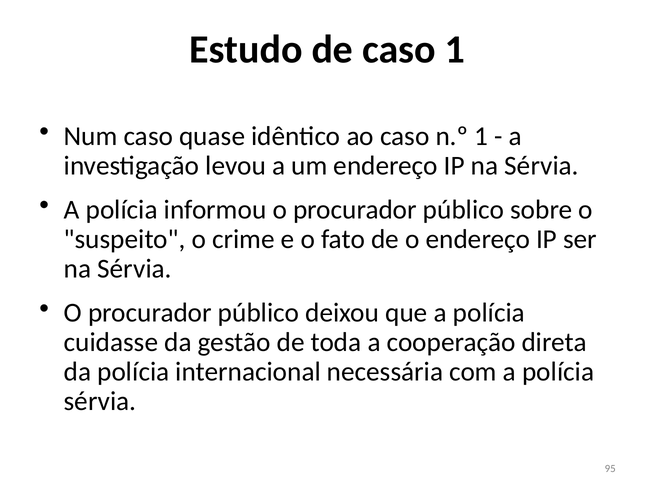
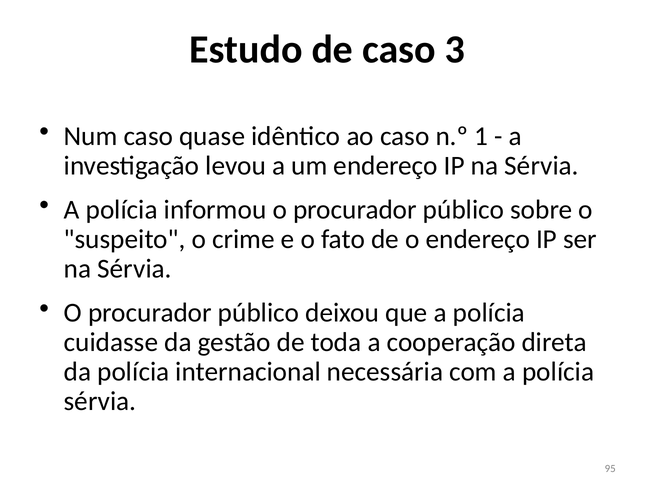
caso 1: 1 -> 3 (455, 50)
